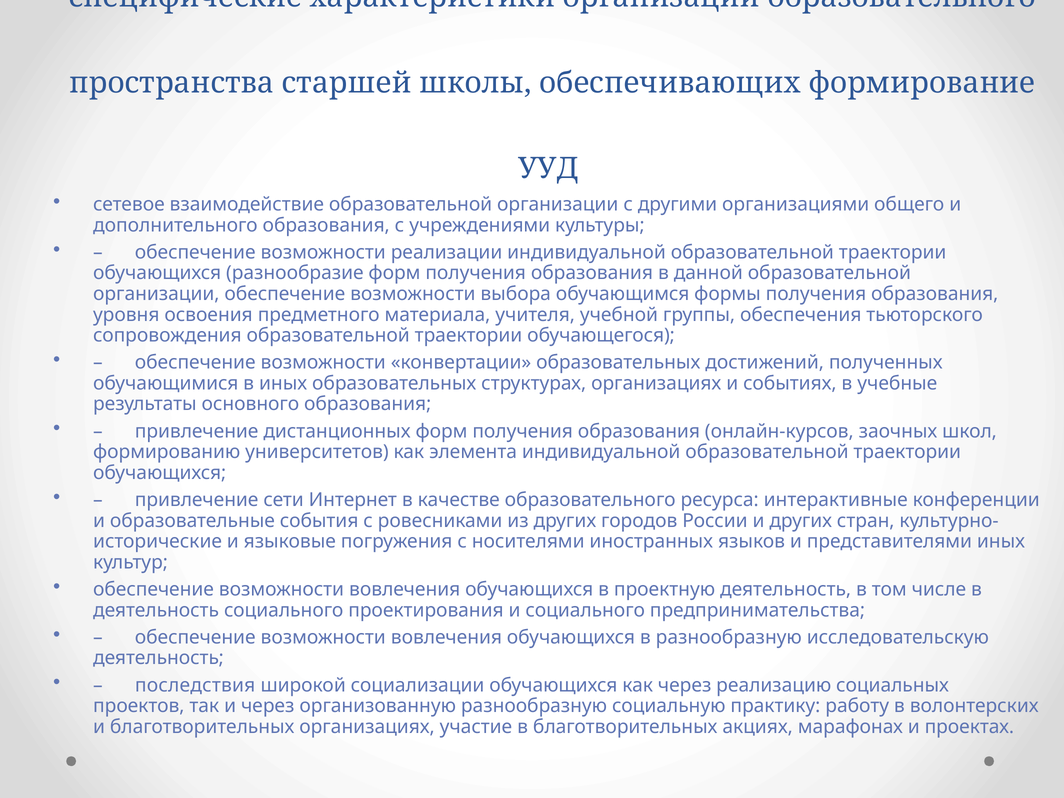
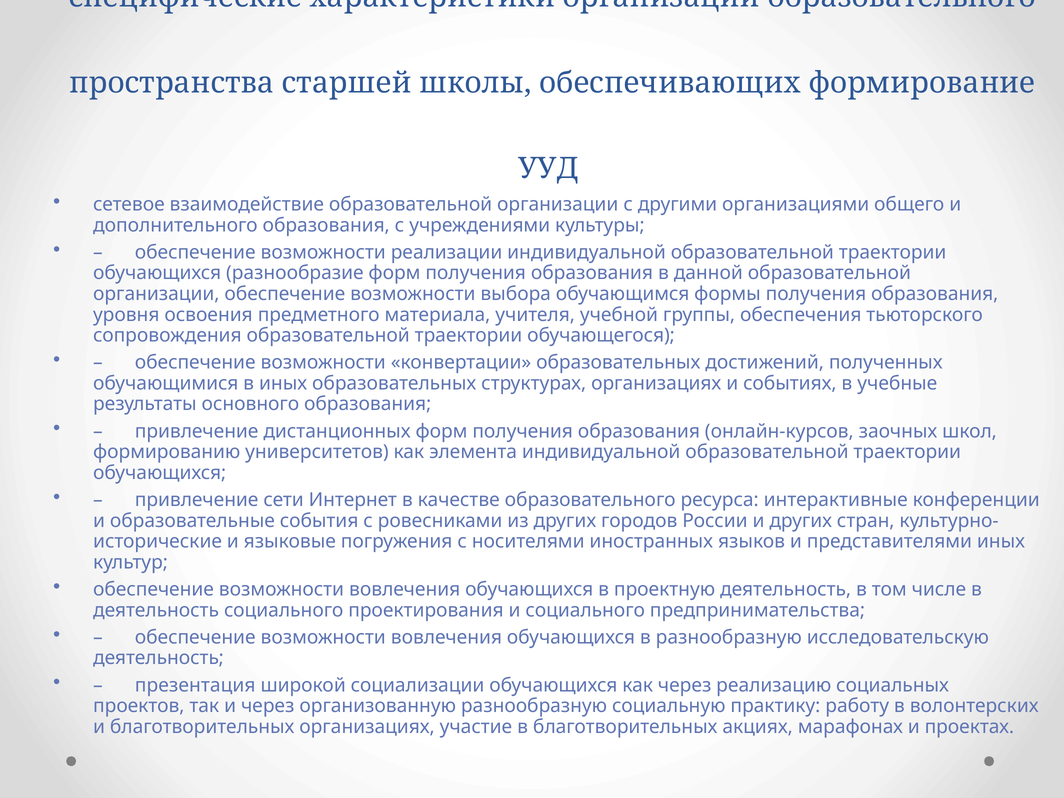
последствия: последствия -> презентация (195, 685)
